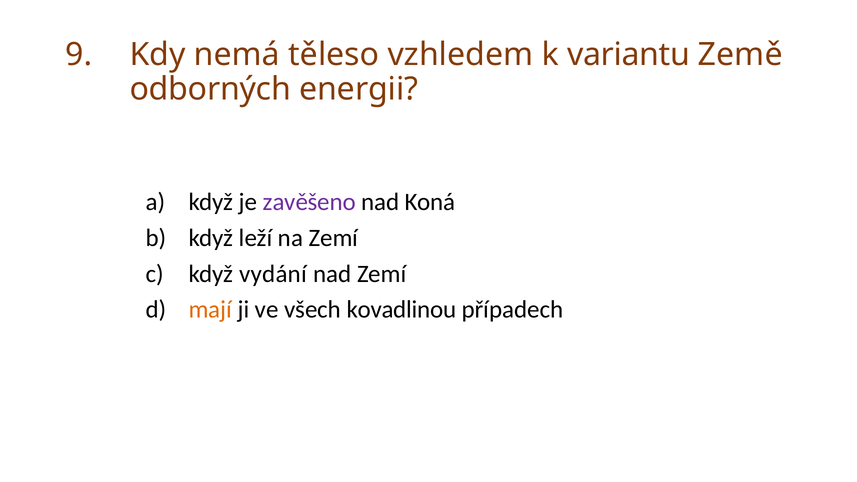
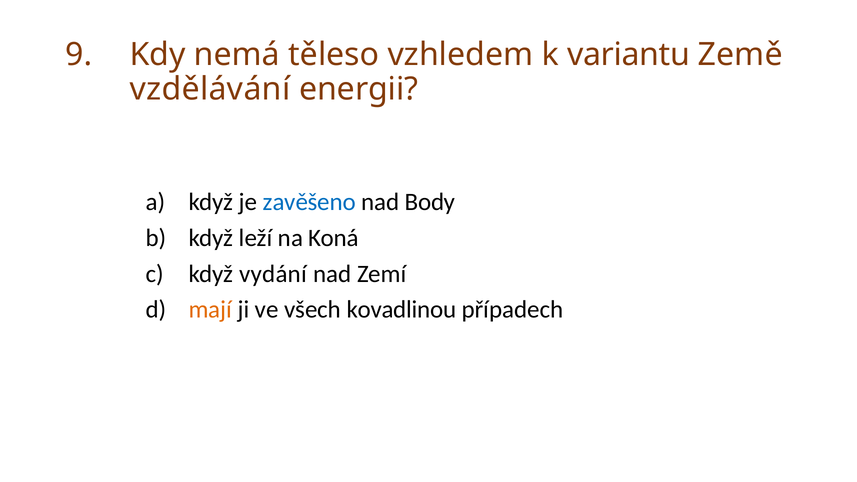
odborných: odborných -> vzdělávání (210, 89)
zavěšeno colour: purple -> blue (309, 202)
Koná: Koná -> Body (430, 202)
na Zemí: Zemí -> Koná (333, 238)
